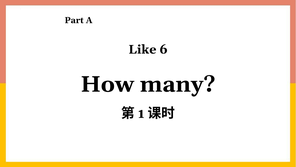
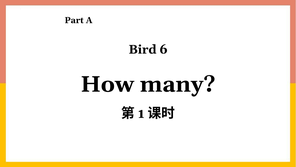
Like: Like -> Bird (142, 49)
